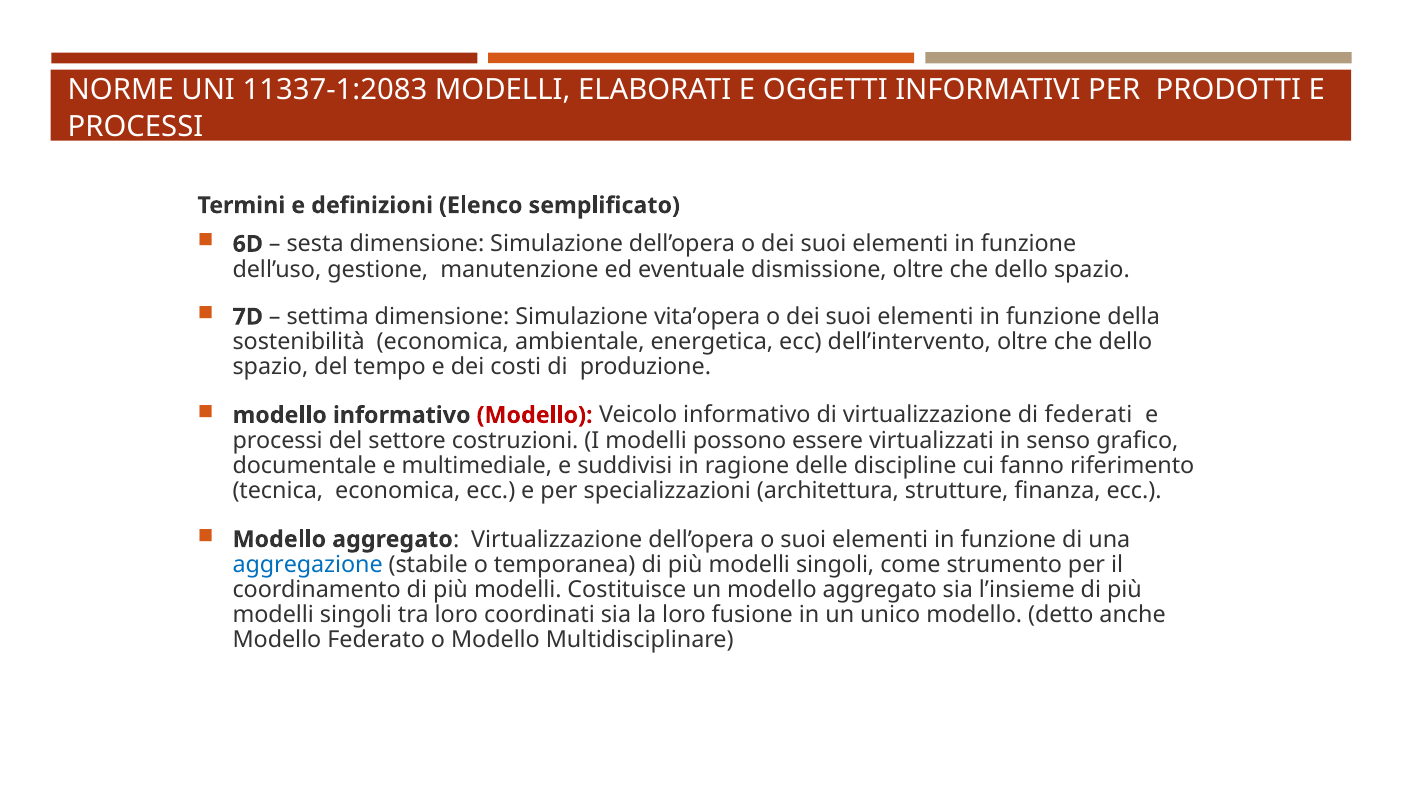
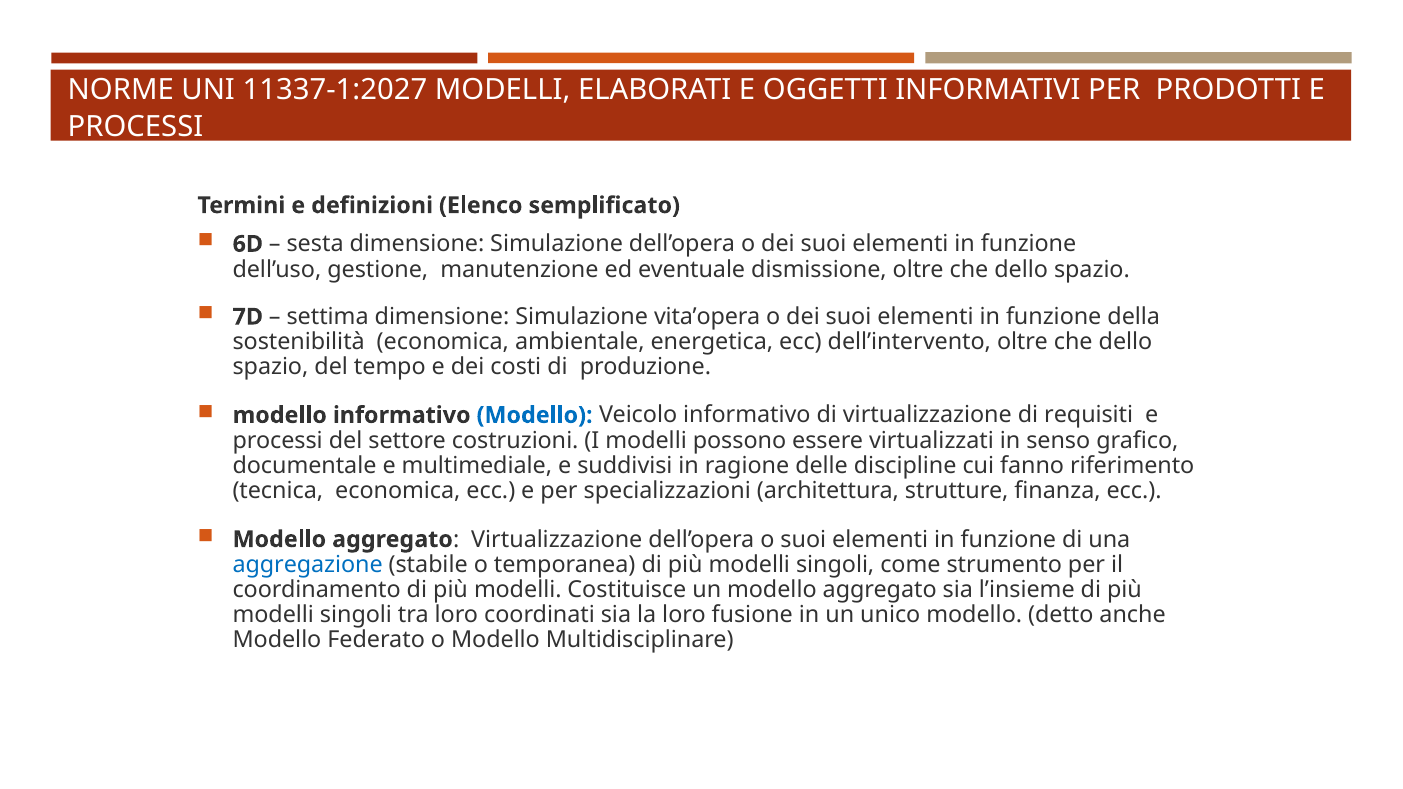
11337-1:2083: 11337-1:2083 -> 11337-1:2027 (335, 89)
Modello colour: red -> blue (535, 415)
federati: federati -> requisiti (1089, 415)
